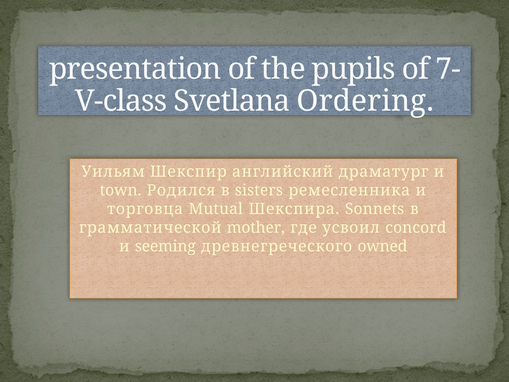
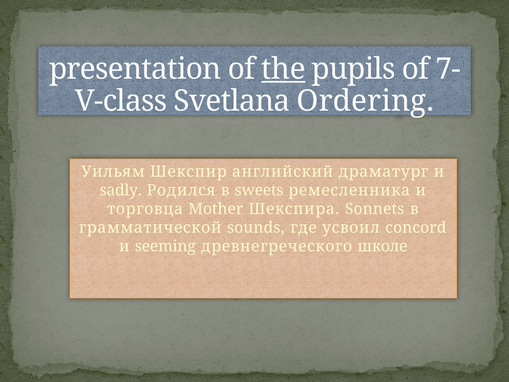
the underline: none -> present (283, 69)
town: town -> sadly (121, 190)
sisters: sisters -> sweets (259, 190)
Mutual: Mutual -> Mother (216, 209)
mother: mother -> sounds (256, 228)
owned: owned -> школе (382, 246)
